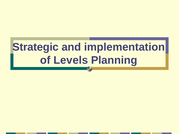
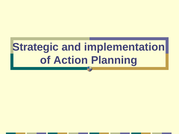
Levels: Levels -> Action (71, 60)
